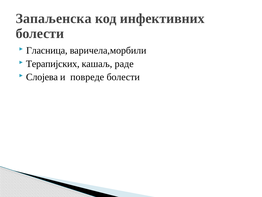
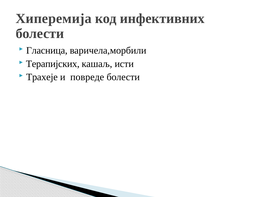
Запаљенска: Запаљенска -> Хиперемија (54, 19)
раде: раде -> исти (124, 64)
Слојева: Слојева -> Трахеје (42, 77)
